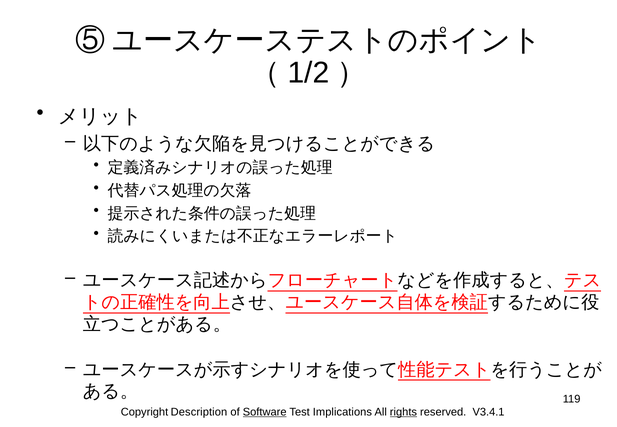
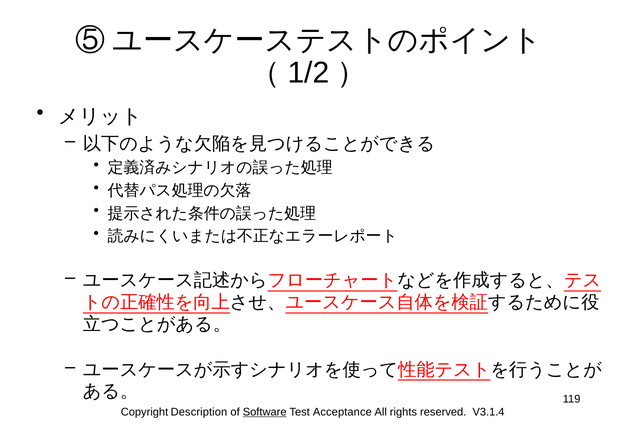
Implications: Implications -> Acceptance (342, 412)
rights underline: present -> none (403, 412)
V3.4.1: V3.4.1 -> V3.1.4 (489, 412)
